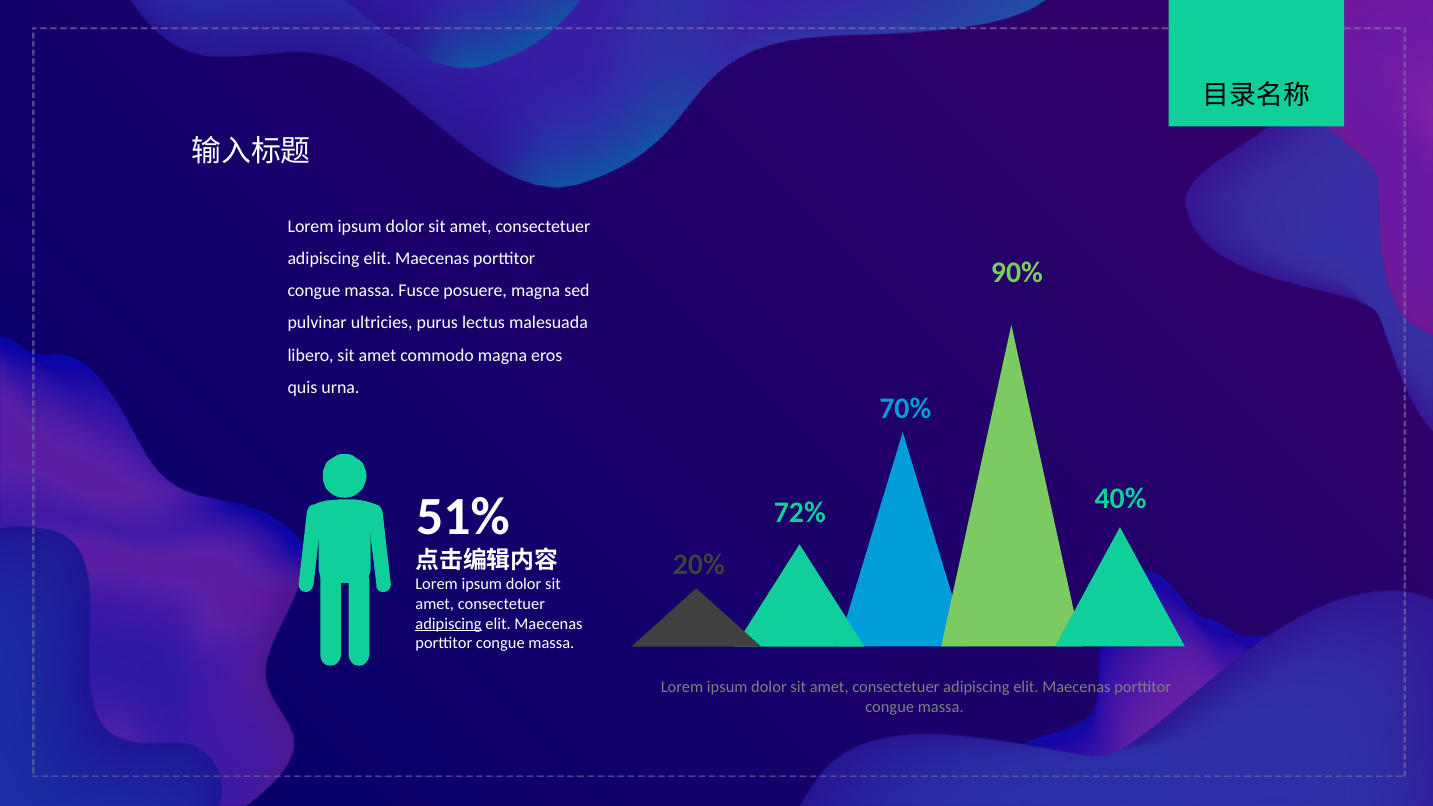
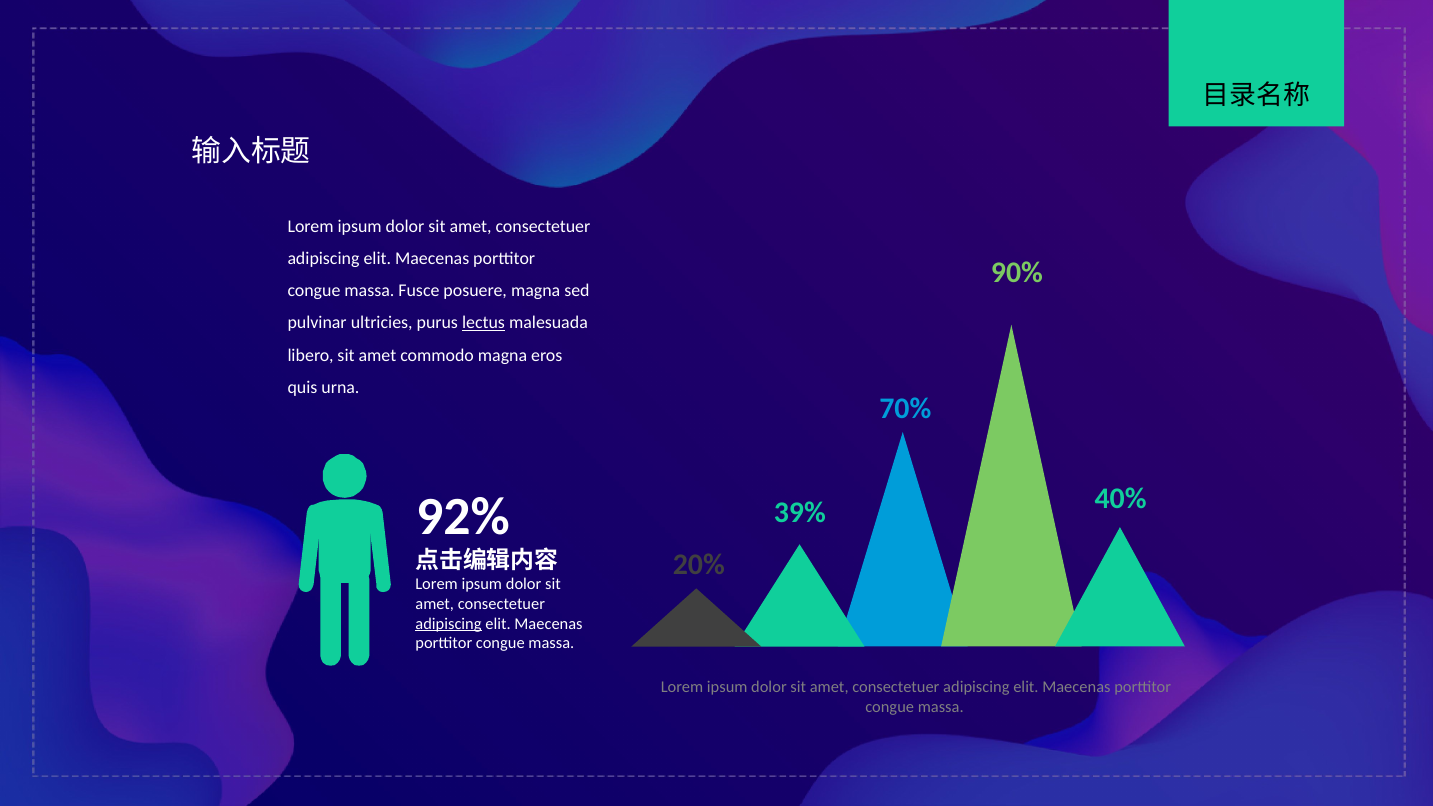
lectus underline: none -> present (484, 323)
51%: 51% -> 92% (463, 517)
72%: 72% -> 39% (800, 513)
